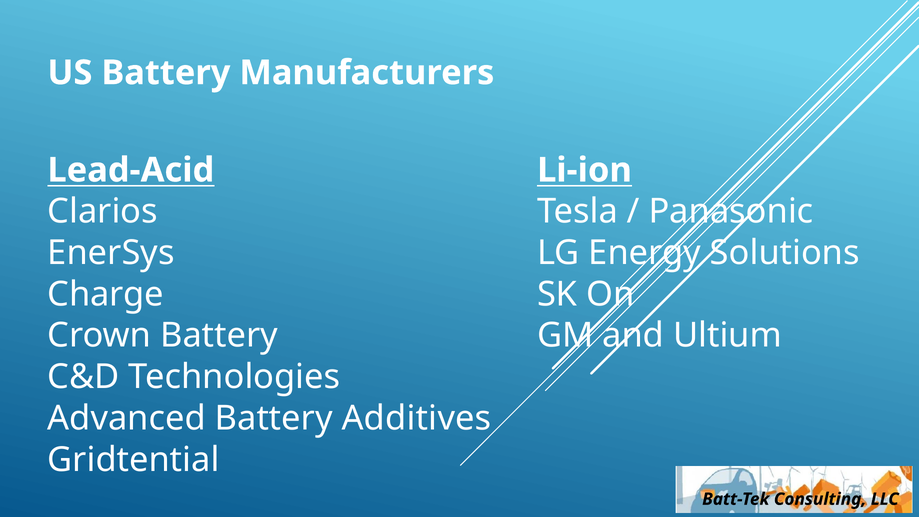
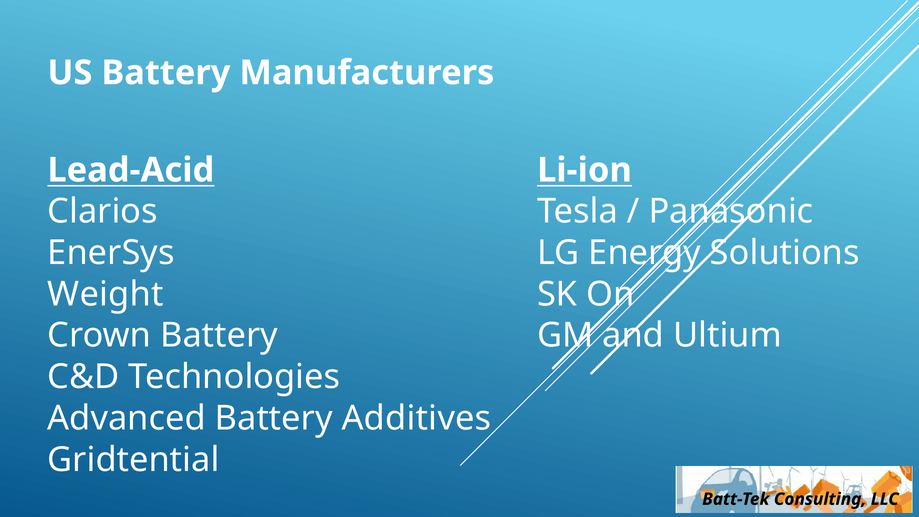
Charge: Charge -> Weight (105, 294)
